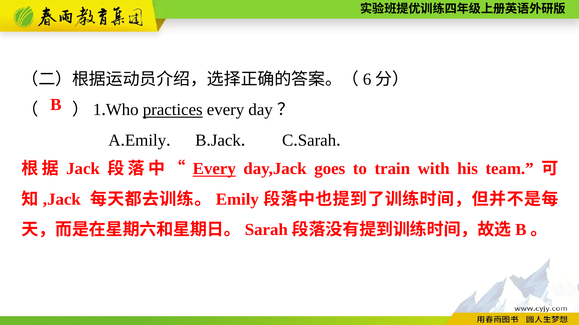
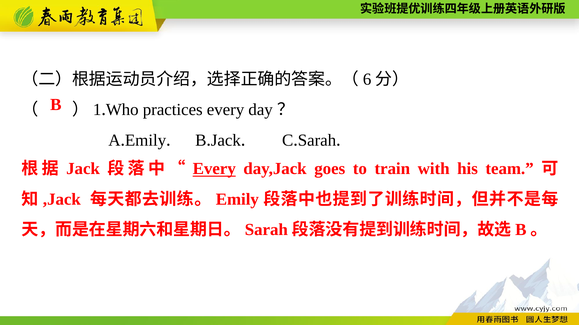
practices underline: present -> none (173, 110)
